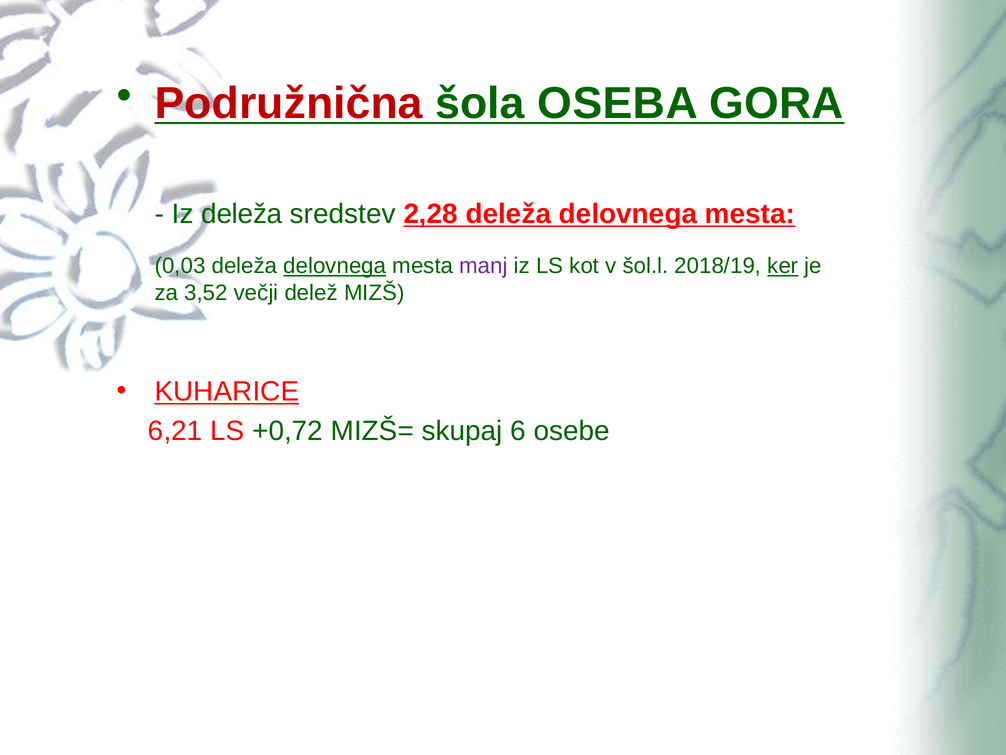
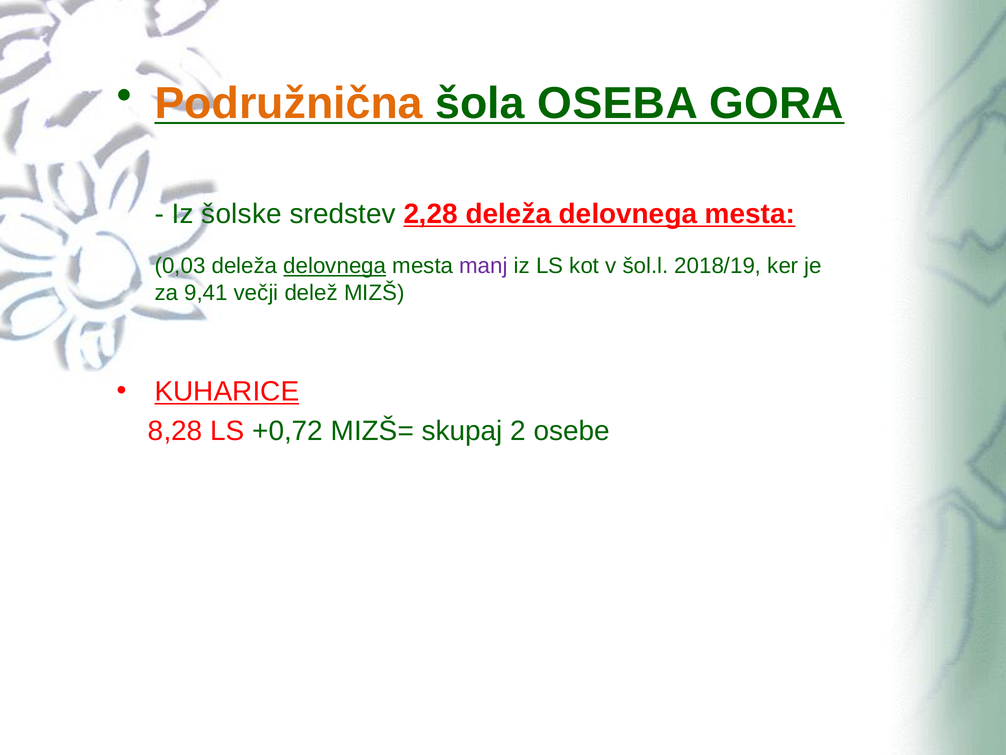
Podružnična colour: red -> orange (289, 103)
Iz deleža: deleža -> šolske (242, 214)
ker underline: present -> none (783, 266)
3,52: 3,52 -> 9,41 (206, 293)
6,21: 6,21 -> 8,28 (175, 431)
6: 6 -> 2 (518, 431)
